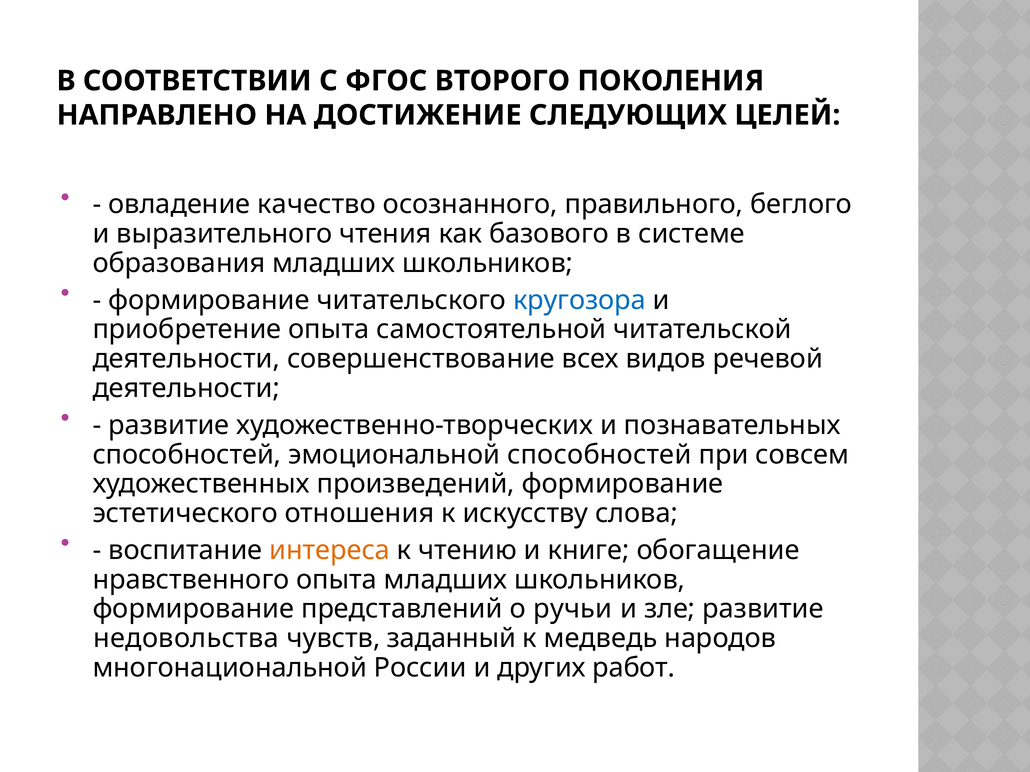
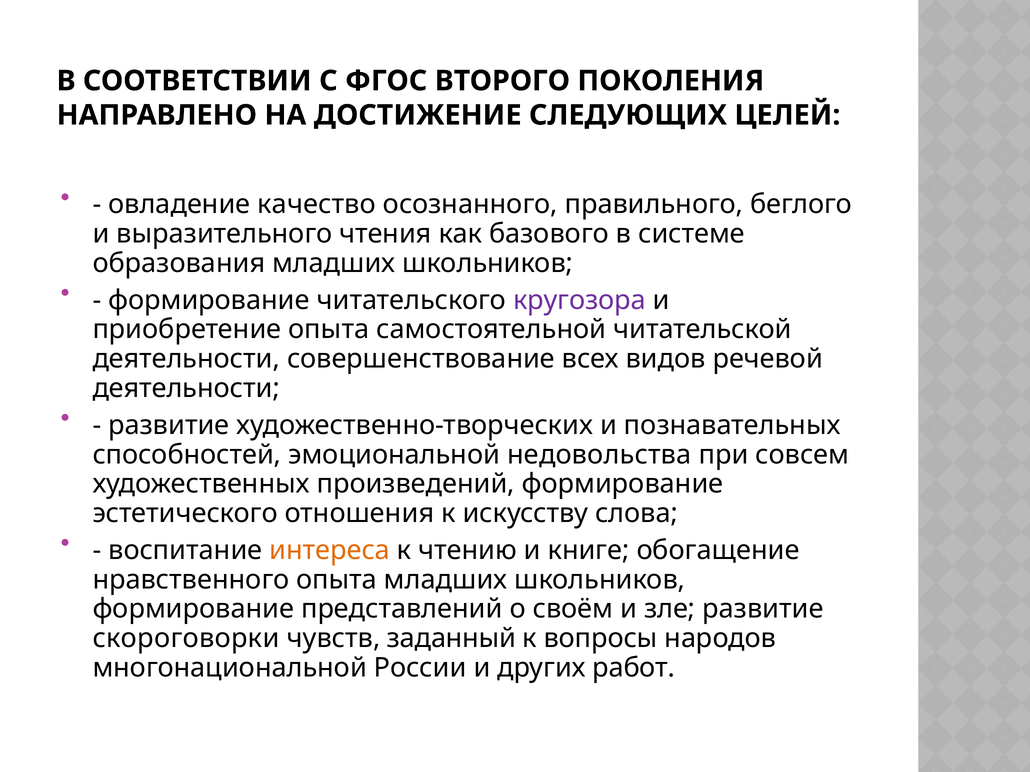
кругозора colour: blue -> purple (579, 300)
эмоциональной способностей: способностей -> недовольства (599, 455)
ручьи: ручьи -> своём (573, 609)
недовольства: недовольства -> скороговорки (186, 639)
медведь: медведь -> вопросы (601, 639)
